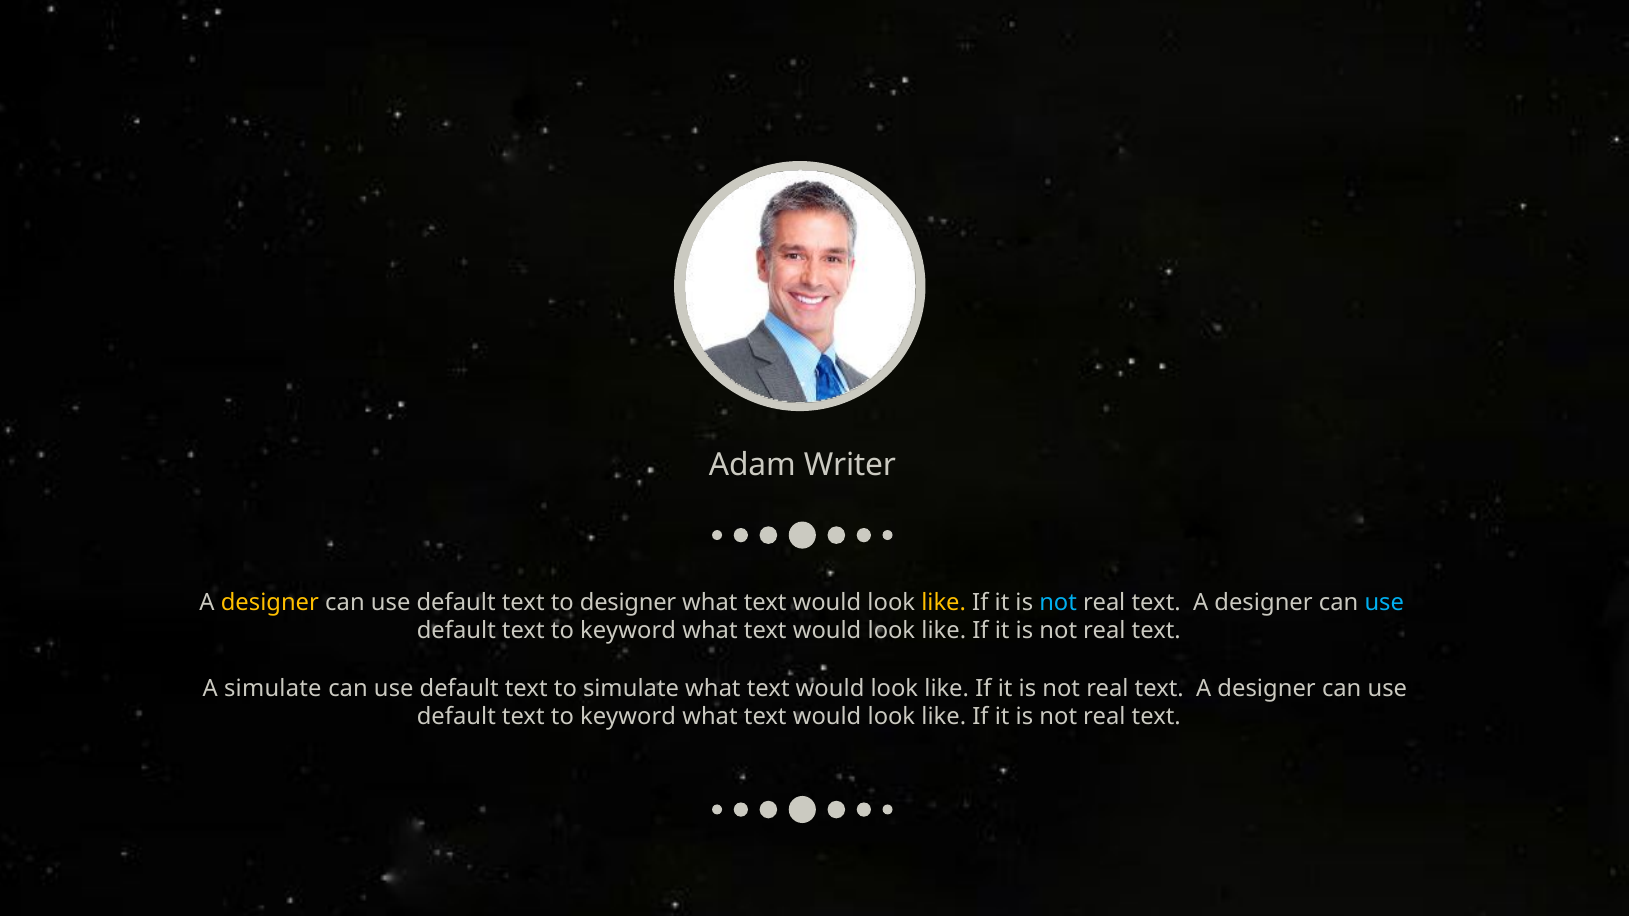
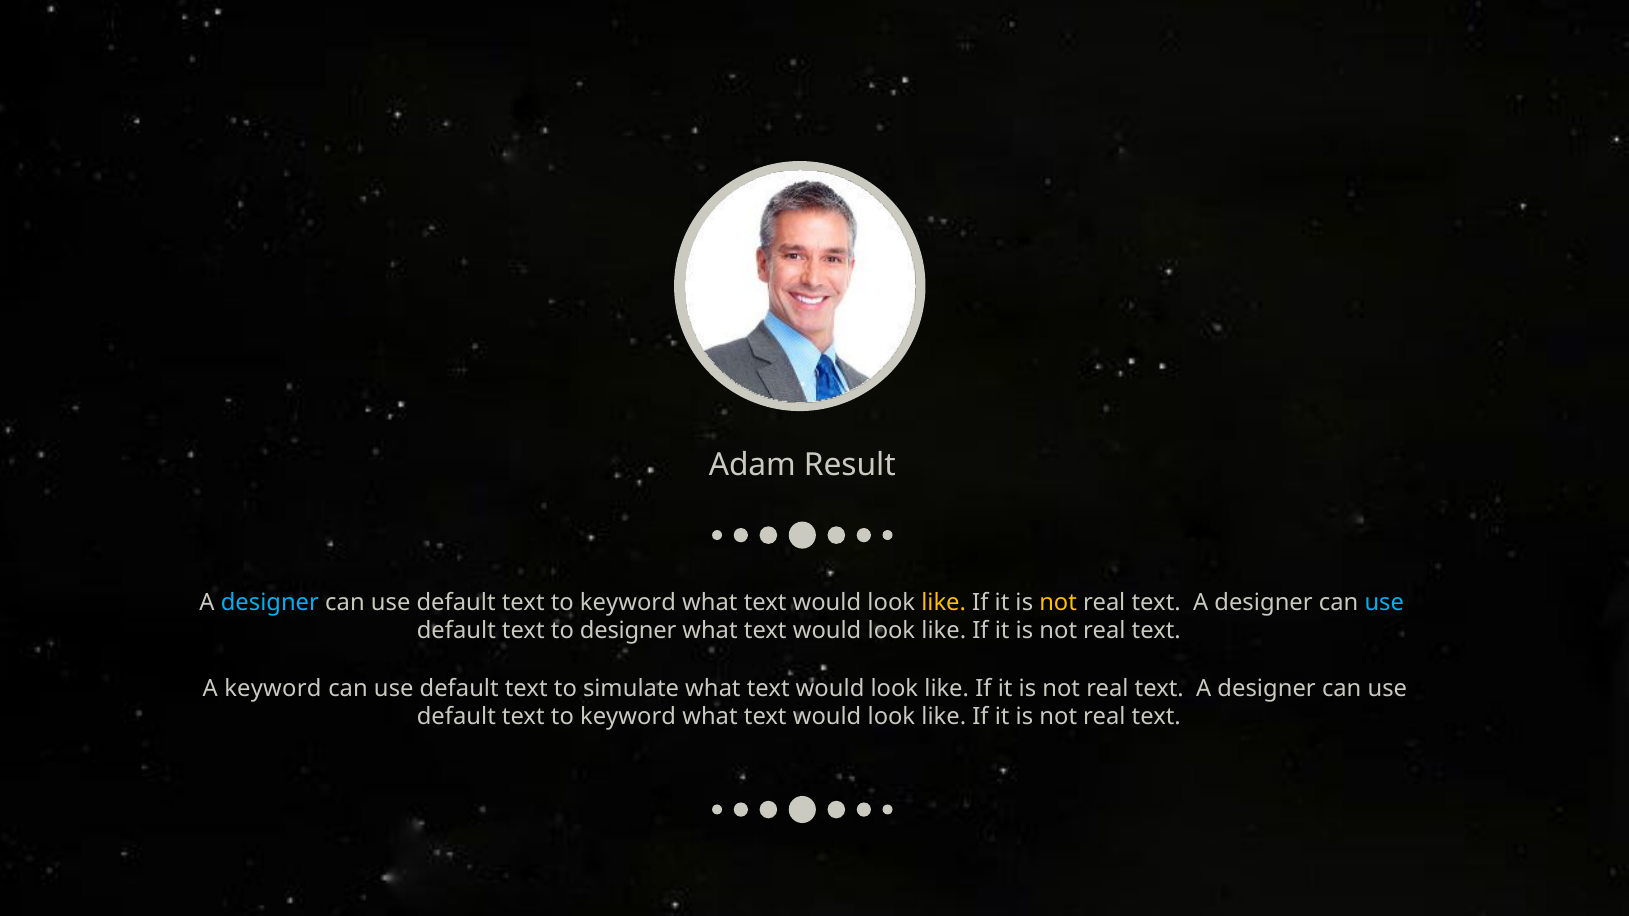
Writer: Writer -> Result (850, 465)
designer colour: yellow -> light blue (270, 603)
designer: designer -> keyword (628, 603)
not colour: light blue -> yellow (1058, 603)
keyword: keyword -> designer (628, 631)
A simulate: simulate -> keyword (273, 688)
